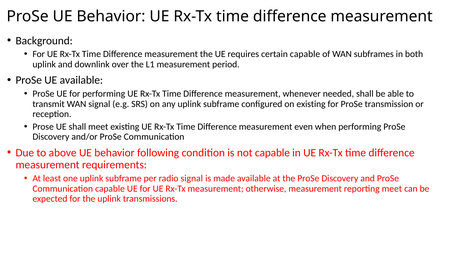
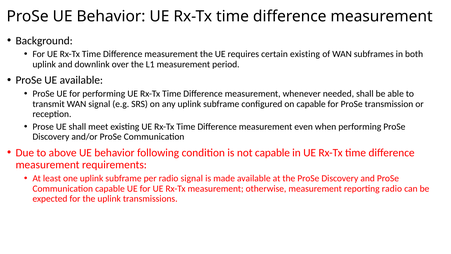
certain capable: capable -> existing (305, 54)
on existing: existing -> capable (311, 104)
reporting meet: meet -> radio (392, 188)
